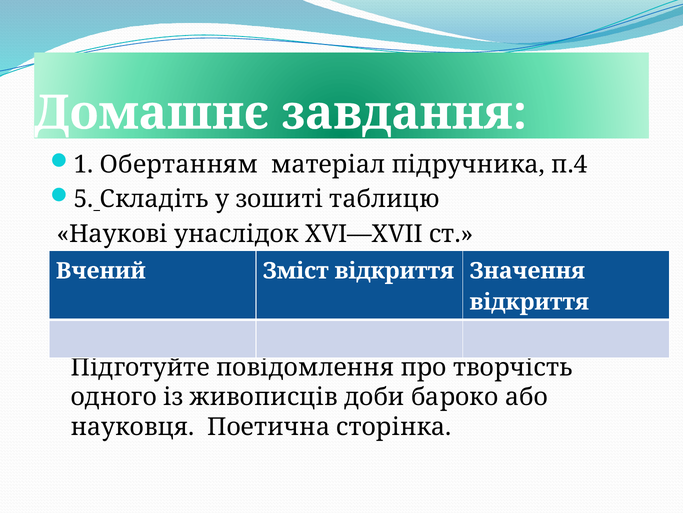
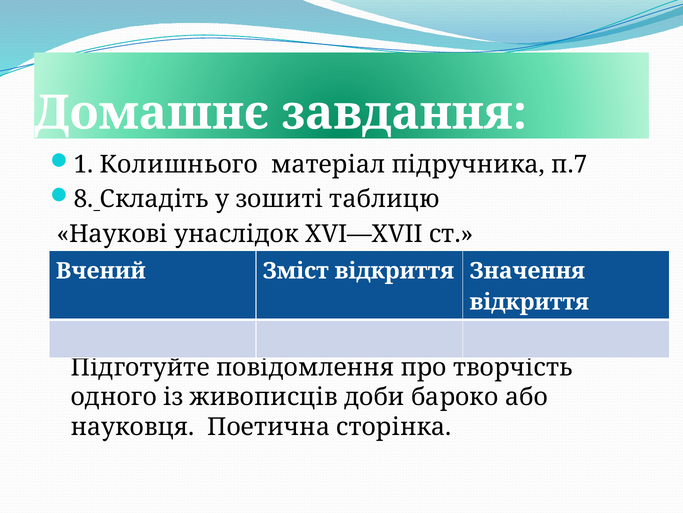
Обертанням: Обертанням -> Колишнього (179, 164)
п.4: п.4 -> п.7 (570, 164)
5: 5 -> 8 (84, 199)
